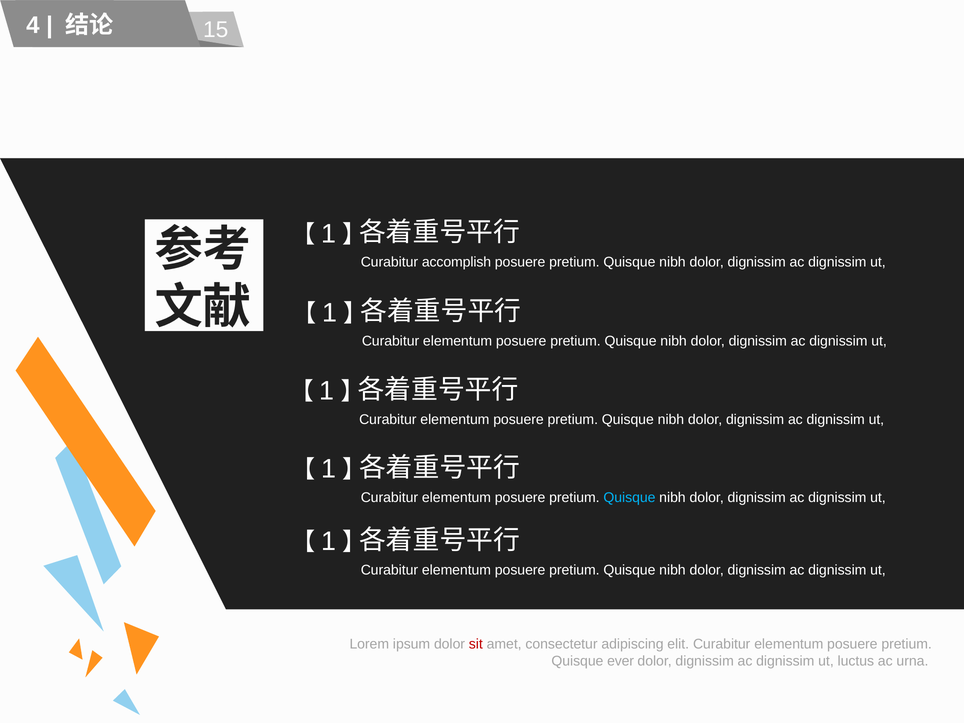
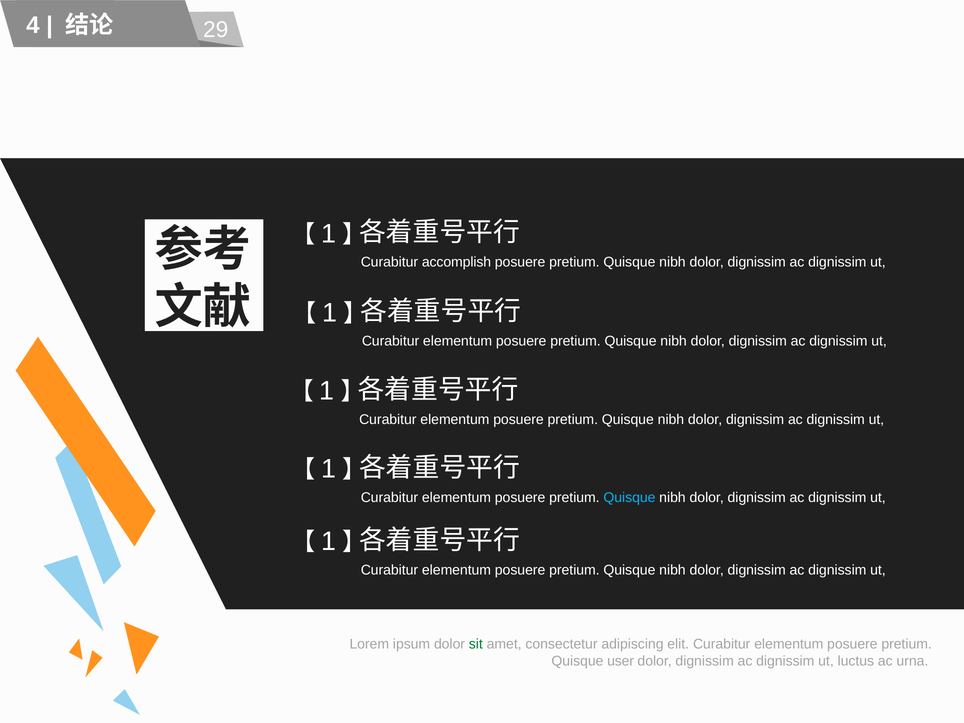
15: 15 -> 29 (216, 30)
sit colour: red -> green (476, 644)
ever: ever -> user (621, 661)
